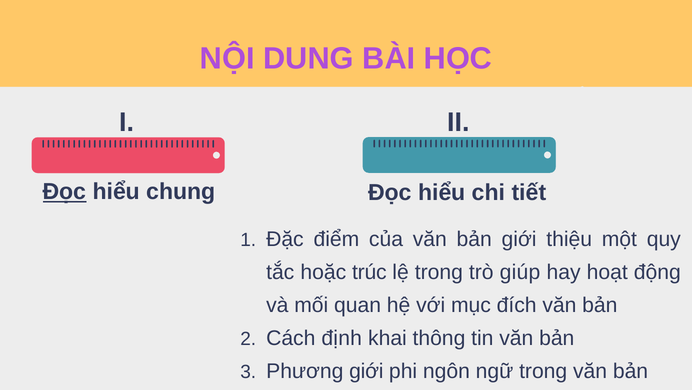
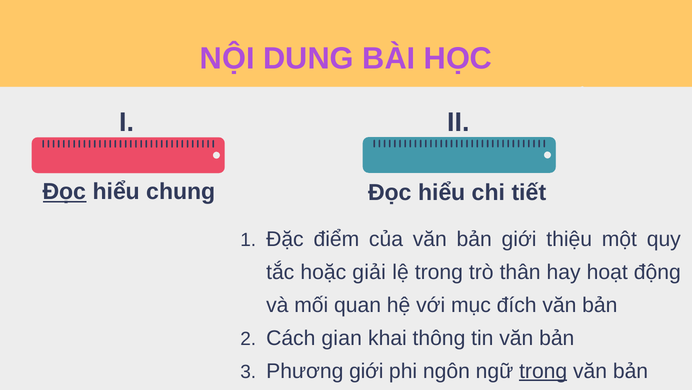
trúc: trúc -> giải (369, 272)
giúp: giúp -> thân (520, 272)
định: định -> gian (342, 337)
trong underline: none -> present (543, 370)
